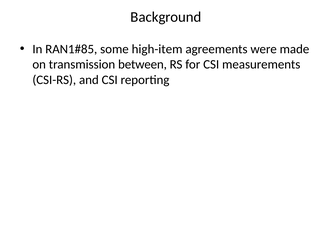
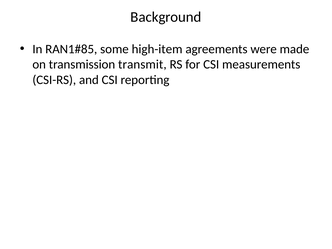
between: between -> transmit (142, 64)
